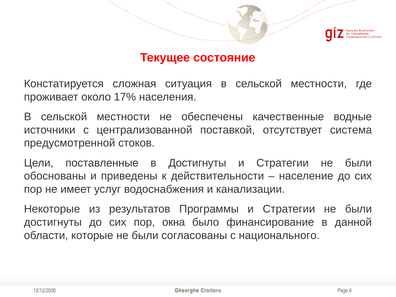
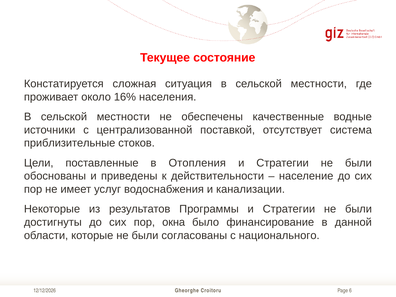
17%: 17% -> 16% (125, 97)
предусмотренной: предусмотренной -> приблизительные (70, 143)
в Достигнуты: Достигнуты -> Отопления (197, 163)
